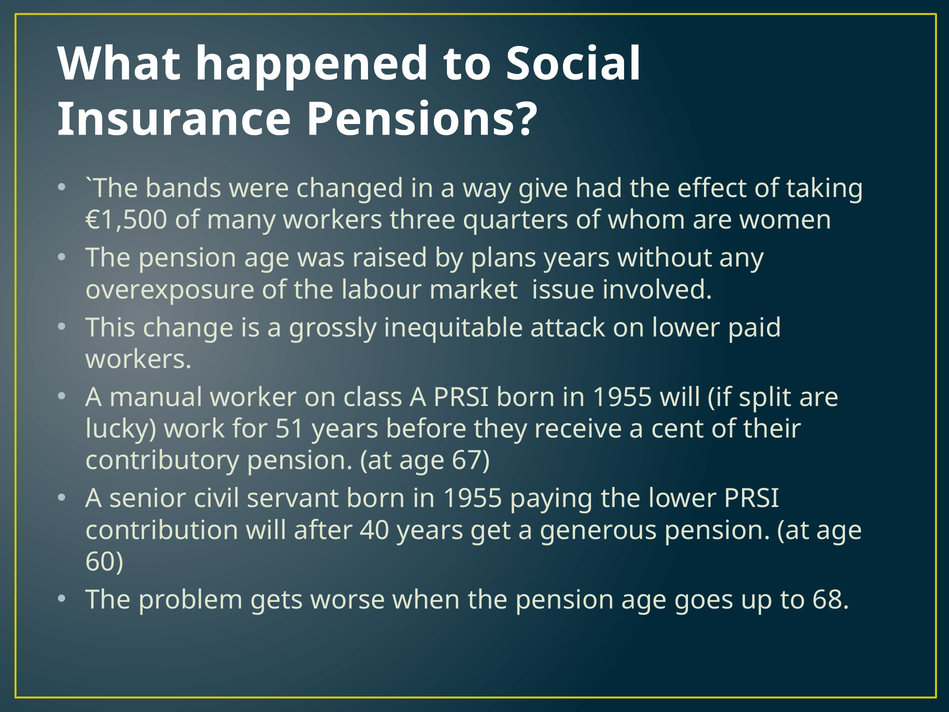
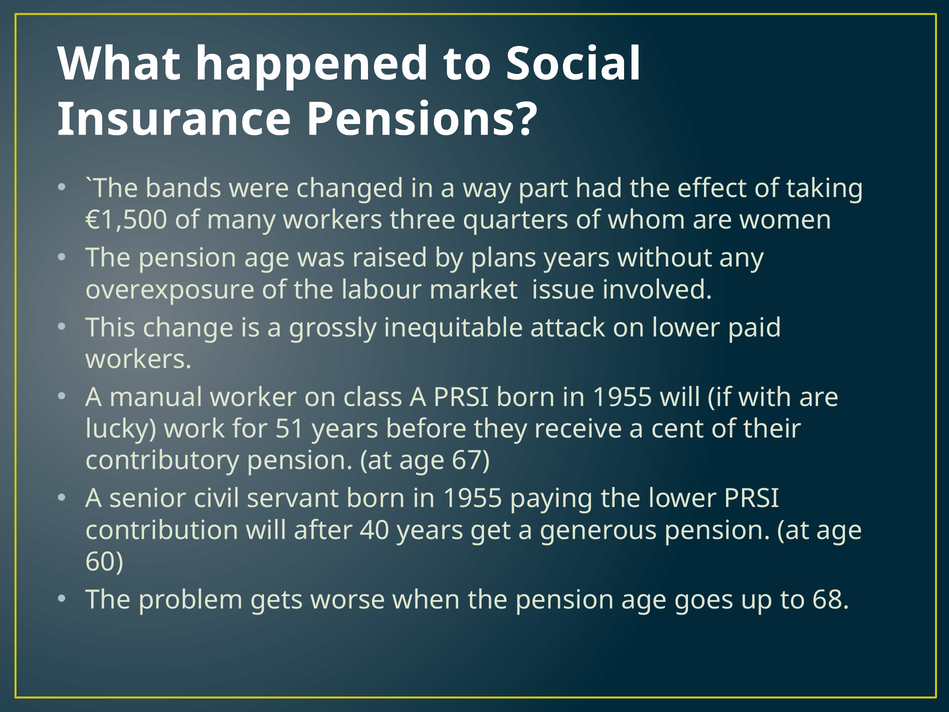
give: give -> part (544, 188)
split: split -> with (765, 397)
